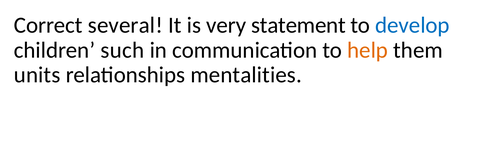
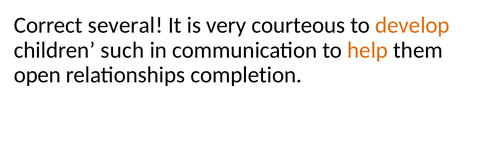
statement: statement -> courteous (298, 25)
develop colour: blue -> orange (412, 25)
units: units -> open (37, 75)
mentalities: mentalities -> completion (246, 75)
